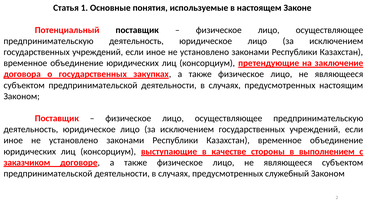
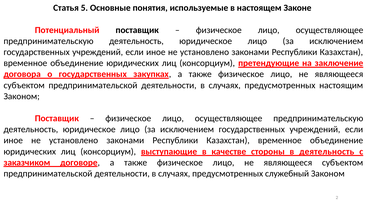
1: 1 -> 5 (84, 8)
в выполнением: выполнением -> деятельность (327, 151)
